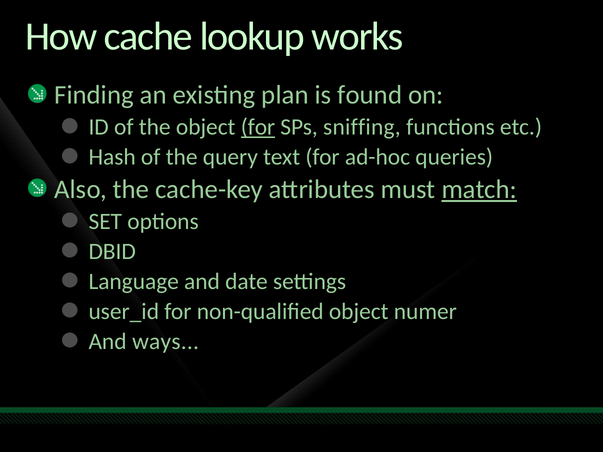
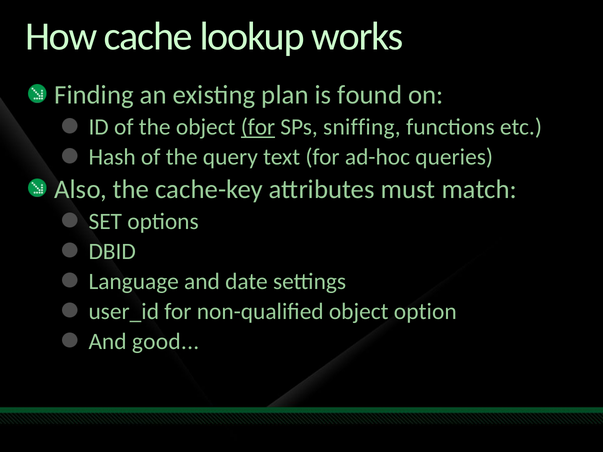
match underline: present -> none (479, 190)
numer: numer -> option (425, 312)
ways: ways -> good (166, 342)
